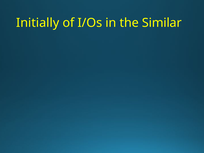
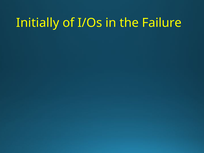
Similar: Similar -> Failure (162, 23)
